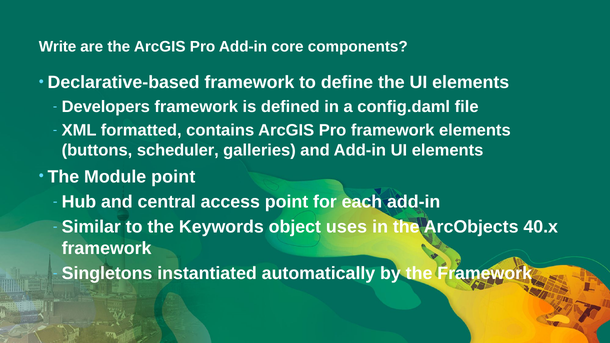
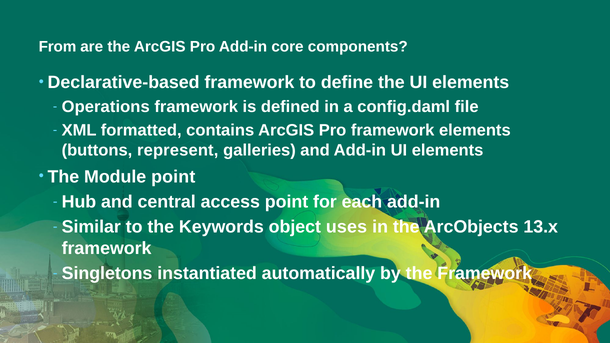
Write: Write -> From (58, 47)
Developers: Developers -> Operations (106, 107)
scheduler: scheduler -> represent (178, 150)
40.x: 40.x -> 13.x (541, 227)
